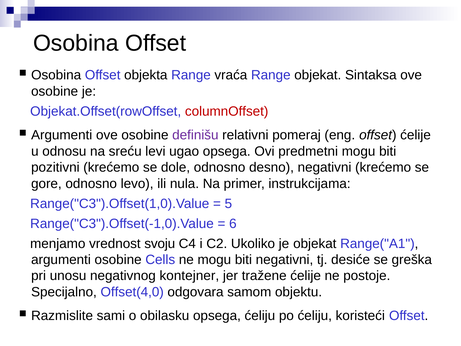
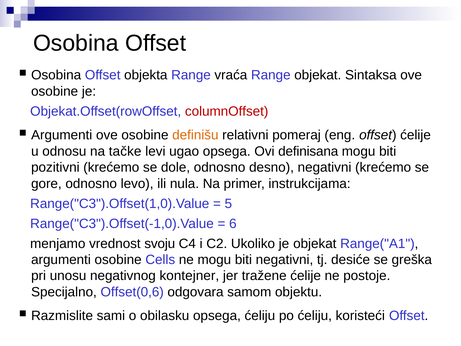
definišu colour: purple -> orange (195, 135)
sreću: sreću -> tačke (125, 151)
predmetni: predmetni -> definisana (308, 151)
Offset(4,0: Offset(4,0 -> Offset(0,6 (132, 292)
